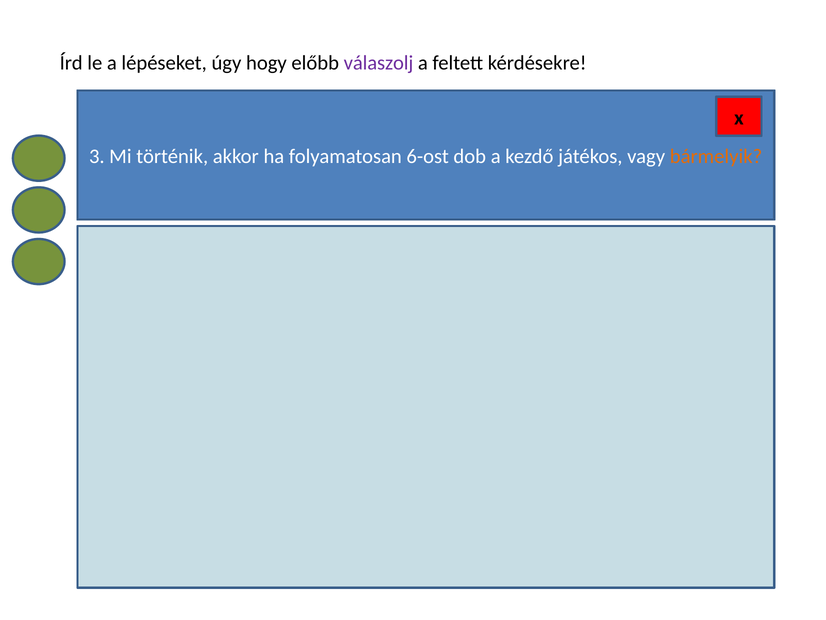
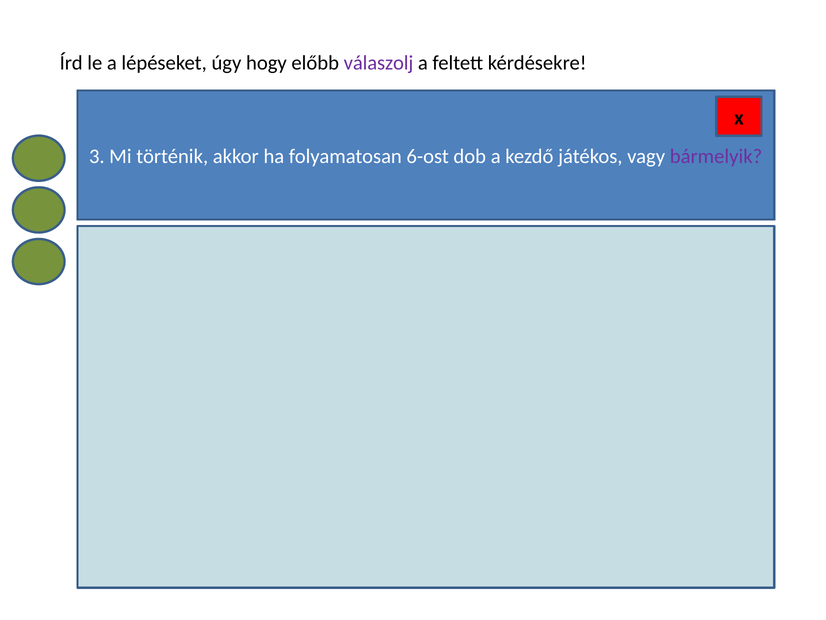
bármelyik colour: orange -> purple (716, 156)
